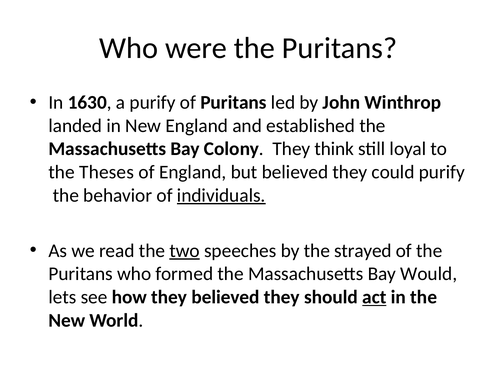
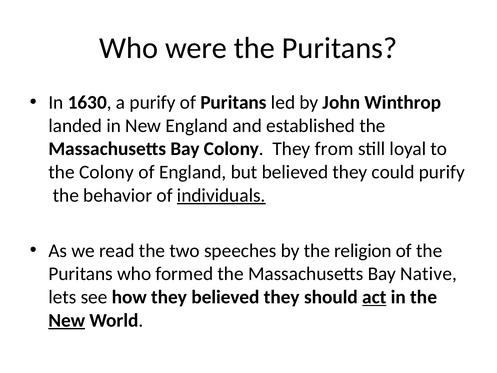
think: think -> from (334, 149)
the Theses: Theses -> Colony (107, 172)
two underline: present -> none (185, 250)
strayed: strayed -> religion (363, 250)
Would: Would -> Native (429, 274)
New underline: none -> present (67, 320)
